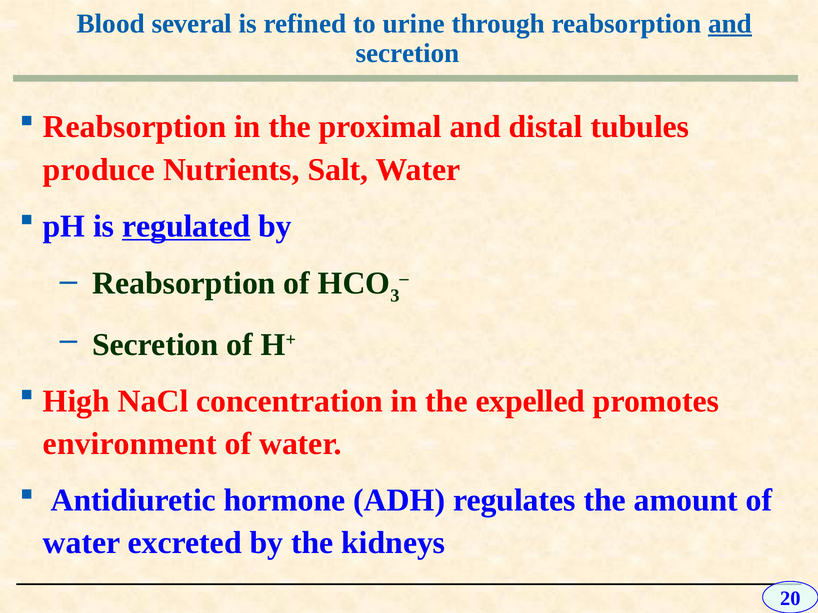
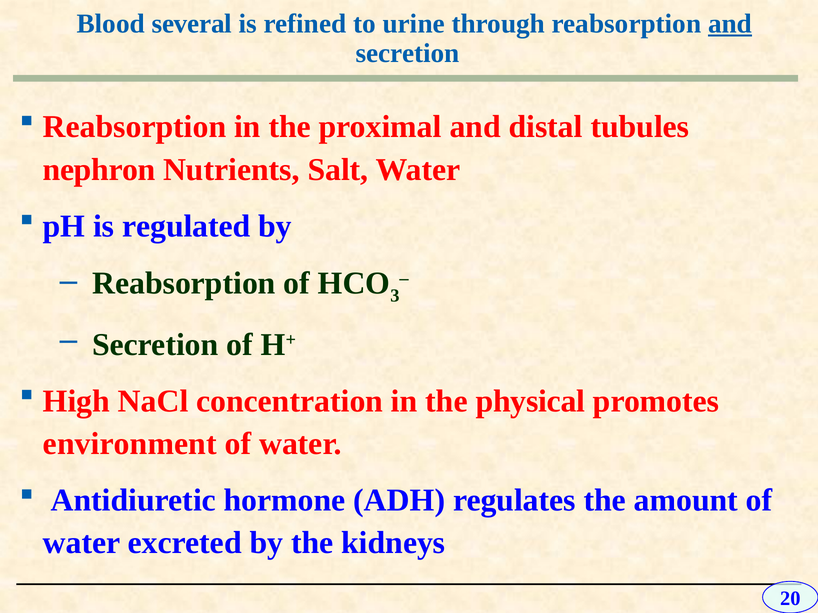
produce: produce -> nephron (99, 170)
regulated underline: present -> none (186, 226)
expelled: expelled -> physical (530, 401)
